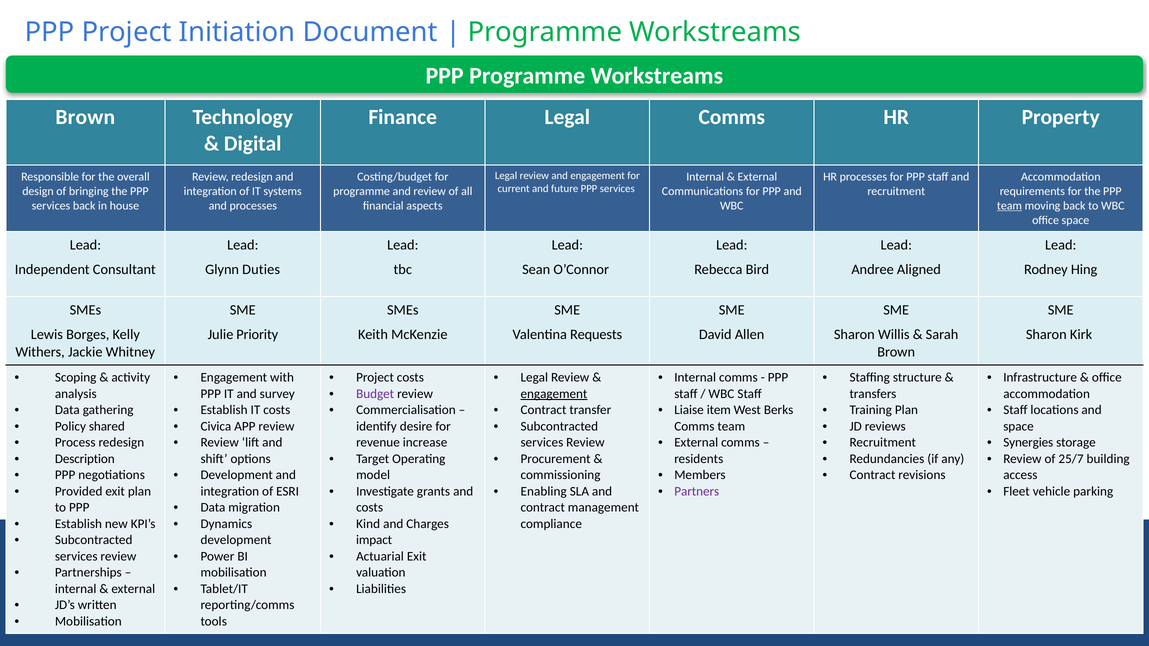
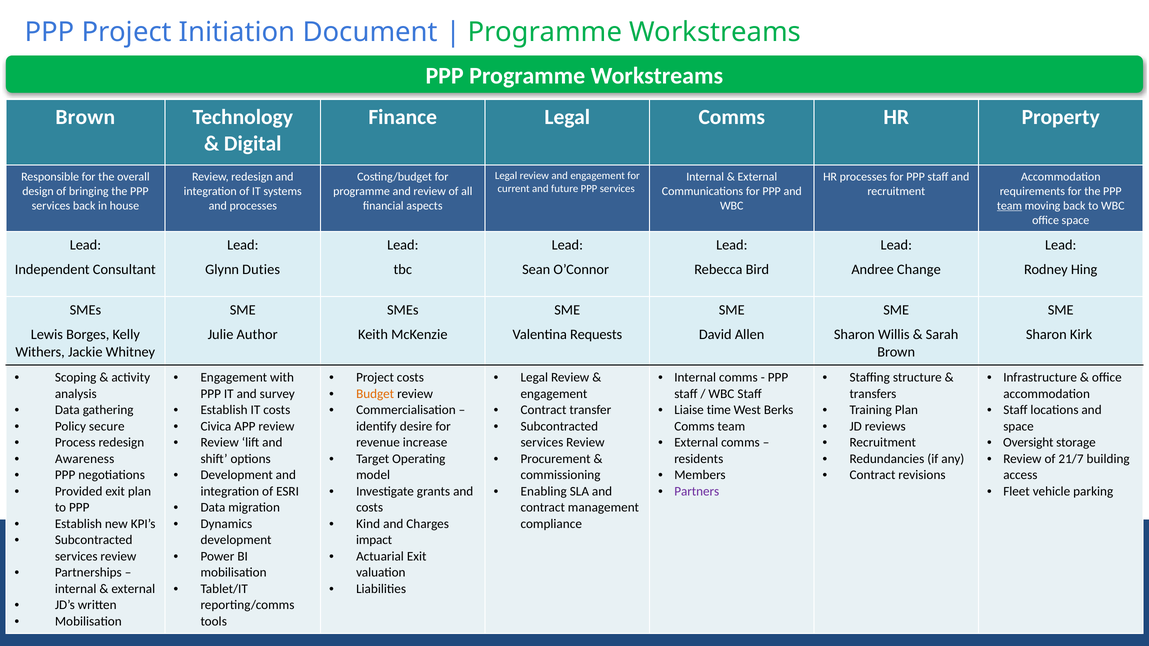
Aligned: Aligned -> Change (919, 270)
Priority: Priority -> Author (257, 335)
Budget colour: purple -> orange (375, 394)
engagement underline: present -> none (554, 394)
item: item -> time (719, 410)
shared: shared -> secure (107, 427)
Synergies: Synergies -> Oversight (1028, 443)
Description: Description -> Awareness (85, 459)
25/7: 25/7 -> 21/7 (1071, 459)
